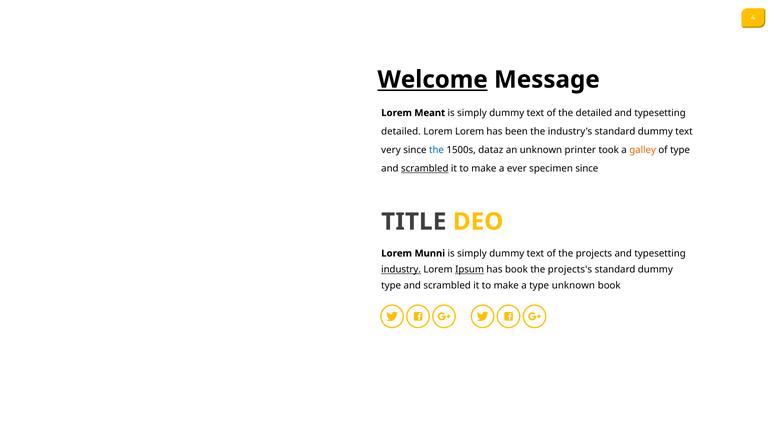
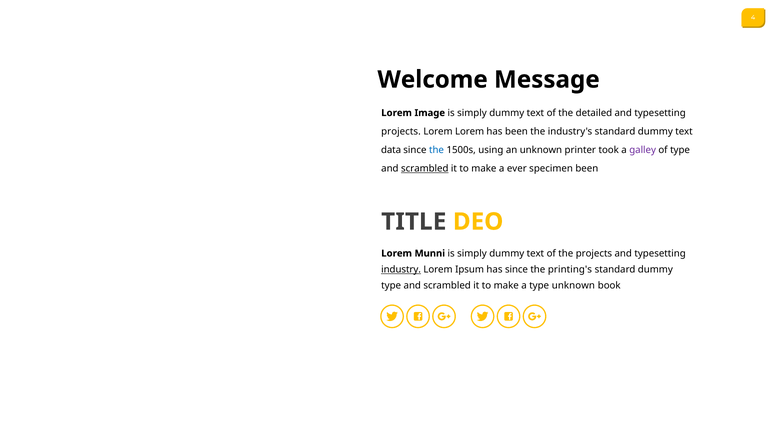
Welcome underline: present -> none (433, 80)
Meant: Meant -> Image (430, 113)
detailed: detailed -> projects (401, 131)
very: very -> data (391, 150)
dataz: dataz -> using (491, 150)
galley colour: orange -> purple (643, 150)
specimen since: since -> been (587, 169)
Ipsum underline: present -> none (470, 269)
has book: book -> since (516, 269)
projects's: projects's -> printing's (570, 269)
